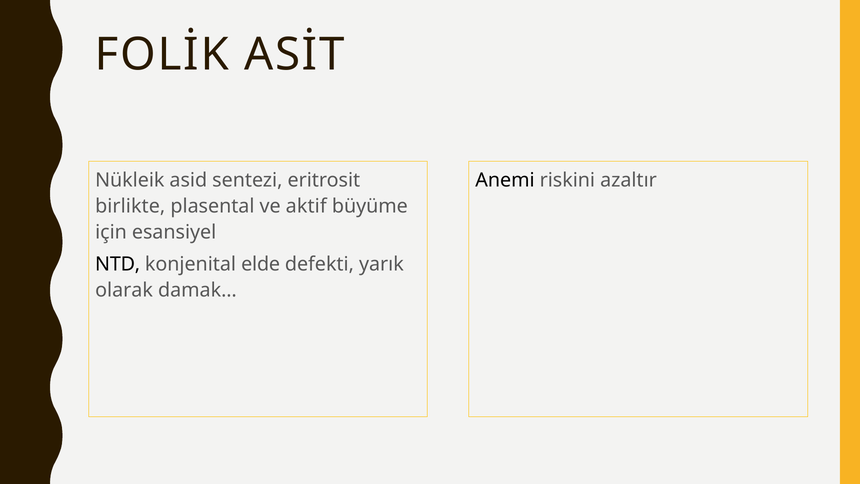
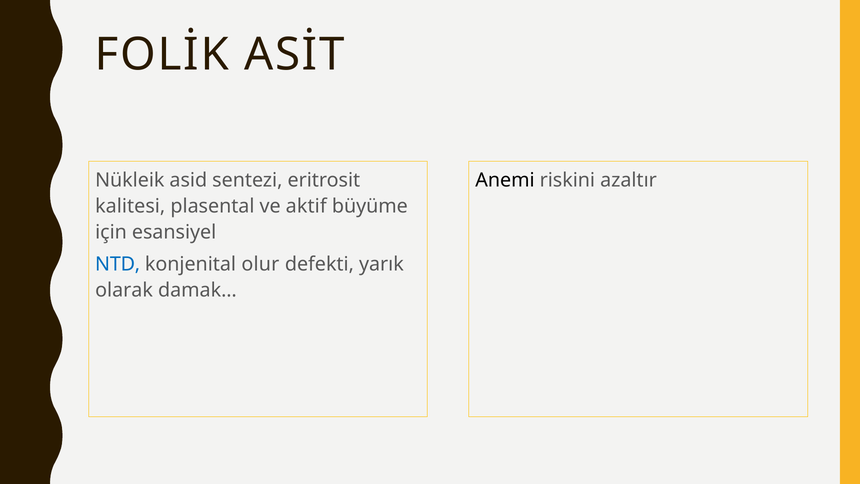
birlikte: birlikte -> kalitesi (130, 206)
NTD colour: black -> blue (118, 264)
elde: elde -> olur (260, 264)
